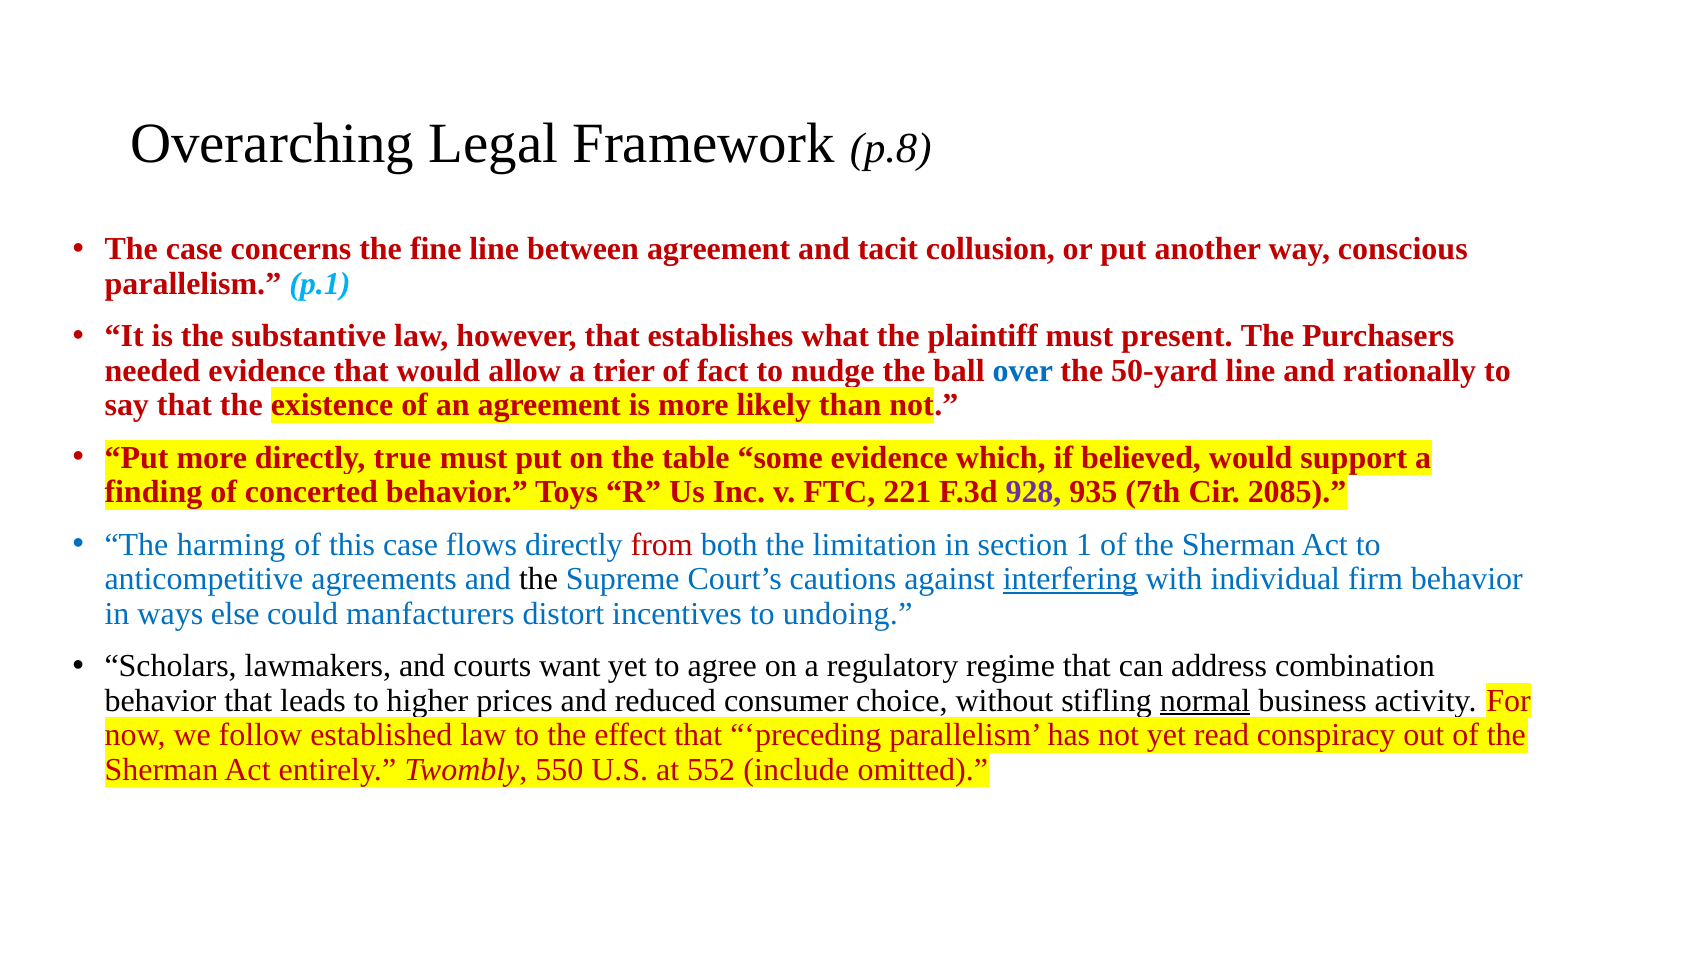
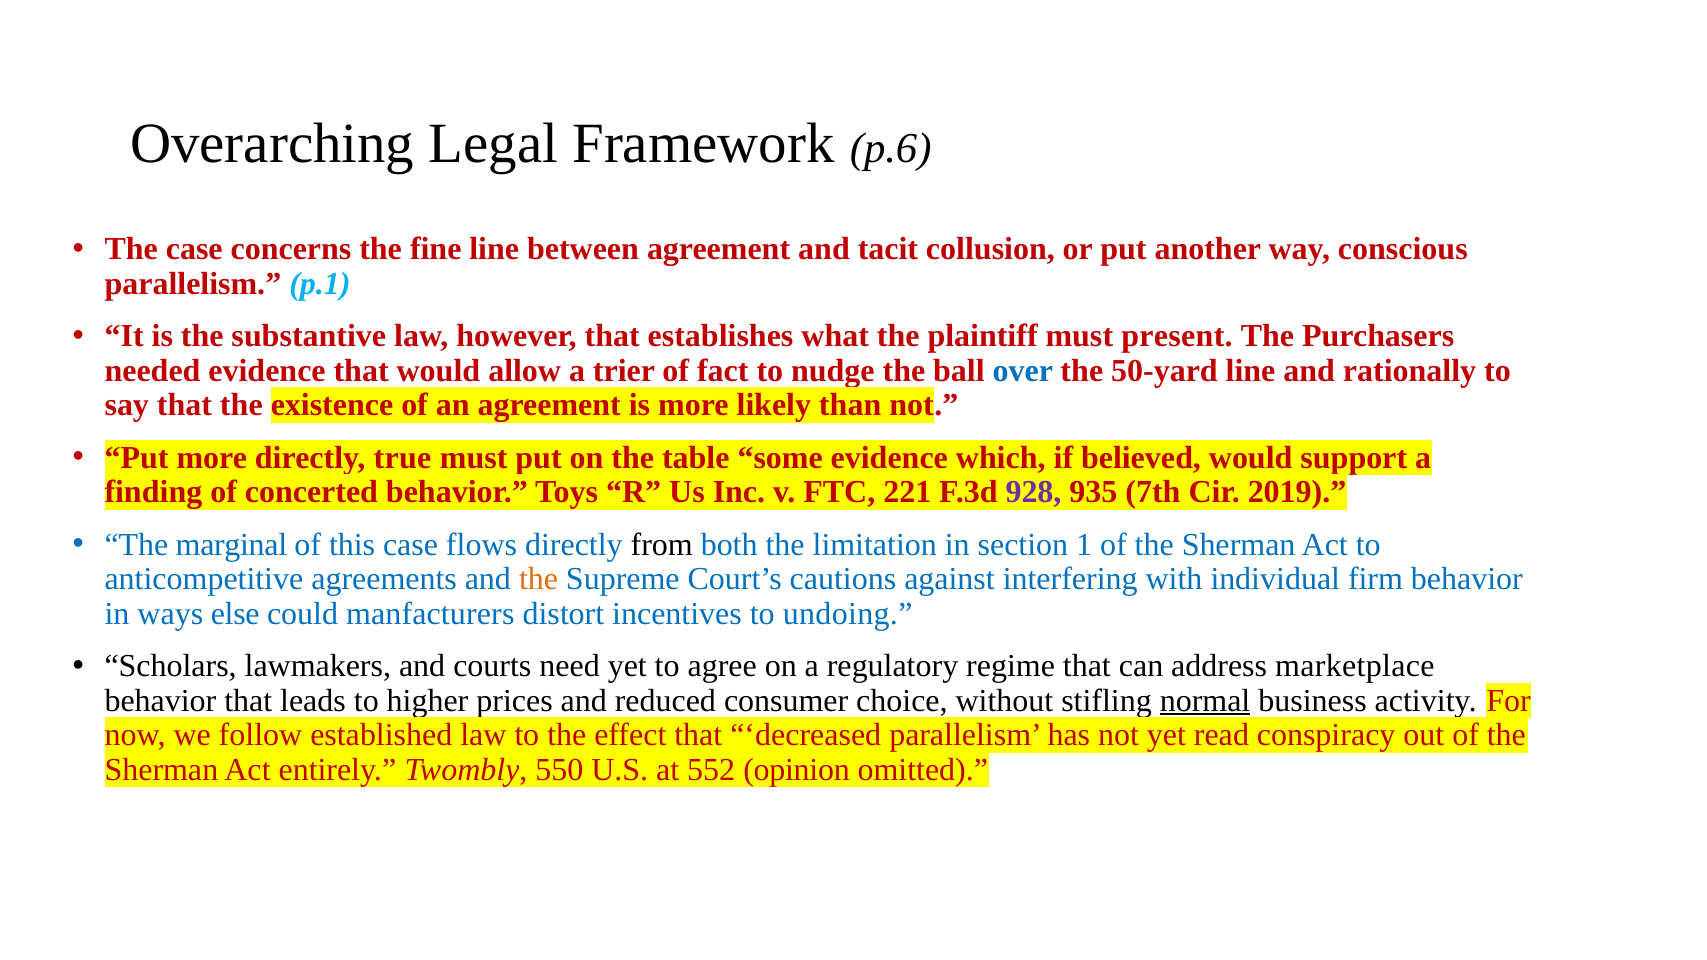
p.8: p.8 -> p.6 (891, 148)
2085: 2085 -> 2019 (1297, 492)
harming: harming -> marginal (231, 545)
from colour: red -> black (662, 545)
the colour: black -> orange (539, 579)
interfering underline: present -> none (1070, 579)
want: want -> need (570, 666)
combination: combination -> marketplace (1355, 666)
preceding: preceding -> decreased (806, 735)
include: include -> opinion (797, 770)
